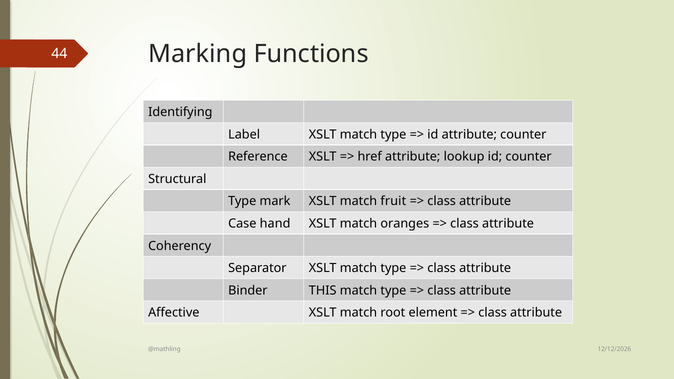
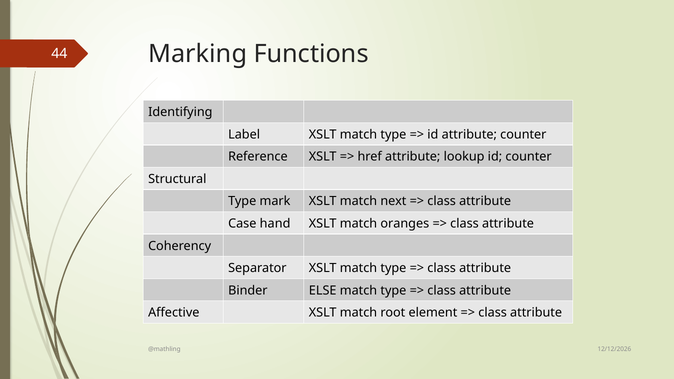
fruit: fruit -> next (393, 201)
THIS: THIS -> ELSE (323, 290)
